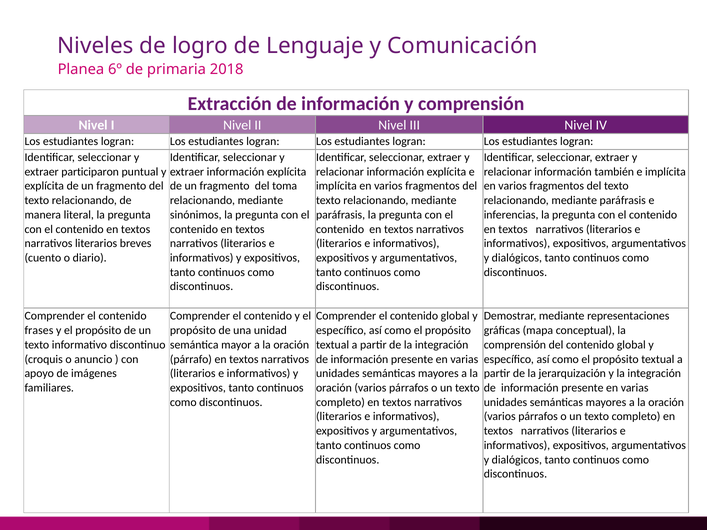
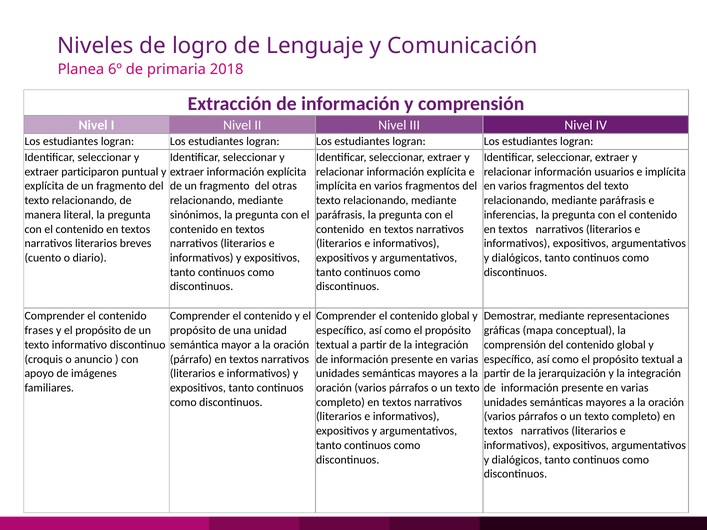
también: también -> usuarios (614, 172)
toma: toma -> otras (285, 186)
